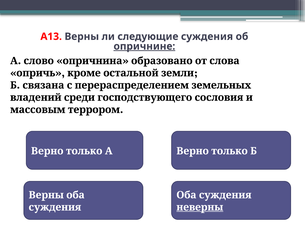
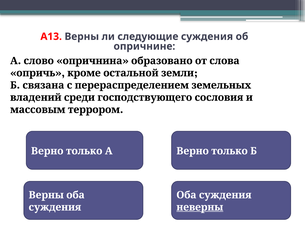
опричнине underline: present -> none (144, 46)
